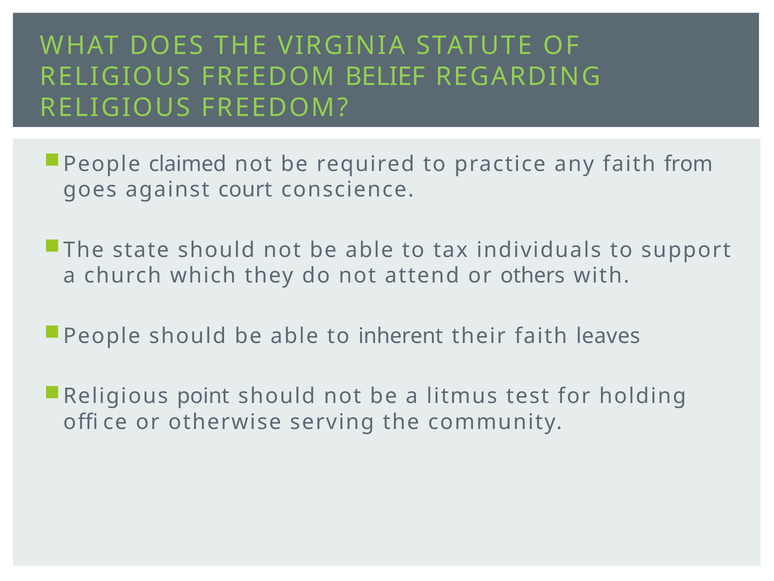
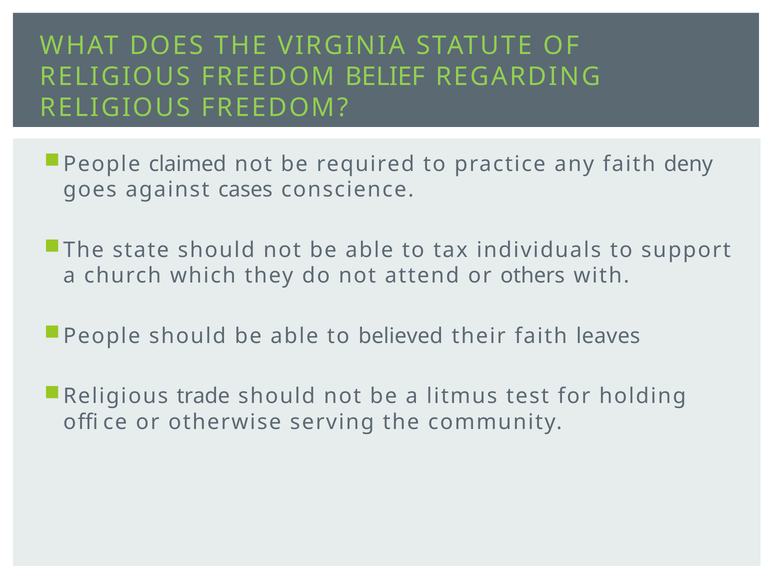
from: from -> deny (688, 164)
court: court -> cases (245, 190)
inherent: inherent -> believed (401, 336)
point: point -> trade (203, 396)
